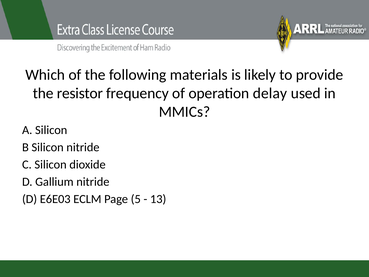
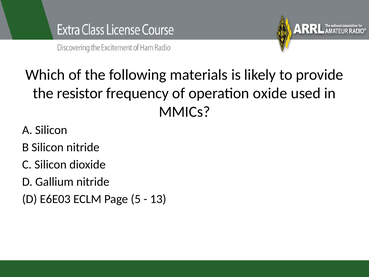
delay: delay -> oxide (270, 93)
